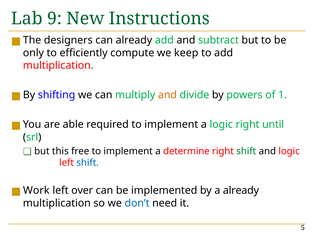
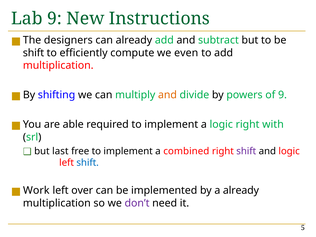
only: only -> shift (33, 53)
keep: keep -> even (186, 53)
of 1: 1 -> 9 (283, 95)
until: until -> with (273, 124)
this: this -> last (60, 151)
determine: determine -> combined (186, 151)
shift colour: green -> purple (246, 151)
don’t colour: blue -> purple (137, 203)
